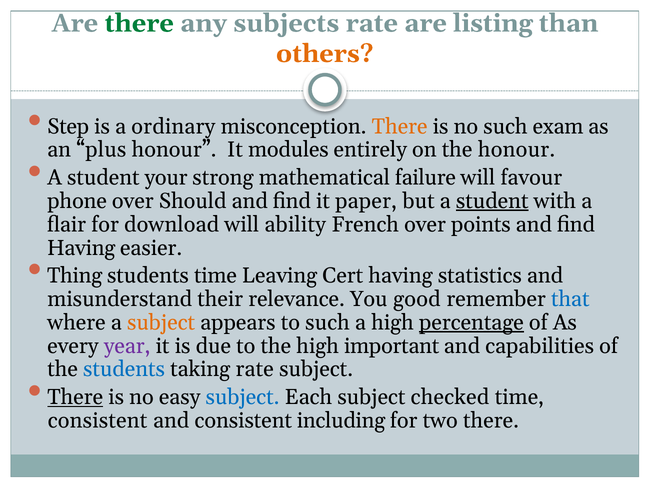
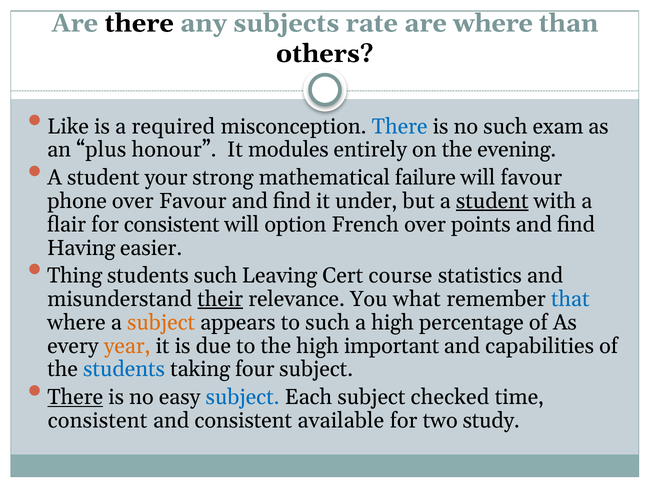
there colour: green -> black (139, 23)
are listing: listing -> where (493, 23)
others colour: orange -> black (325, 54)
Step: Step -> Like (68, 126)
ordinary: ordinary -> required (173, 126)
There colour: orange -> blue (400, 126)
the honour: honour -> evening (517, 150)
over Should: Should -> Favour (193, 201)
paper: paper -> under (366, 201)
for download: download -> consistent (172, 224)
ability: ability -> option (295, 224)
students time: time -> such (215, 275)
Cert having: having -> course (400, 275)
their underline: none -> present (220, 299)
good: good -> what (417, 299)
percentage underline: present -> none (471, 322)
year colour: purple -> orange (127, 346)
taking rate: rate -> four (255, 369)
including: including -> available (341, 420)
two there: there -> study (491, 420)
